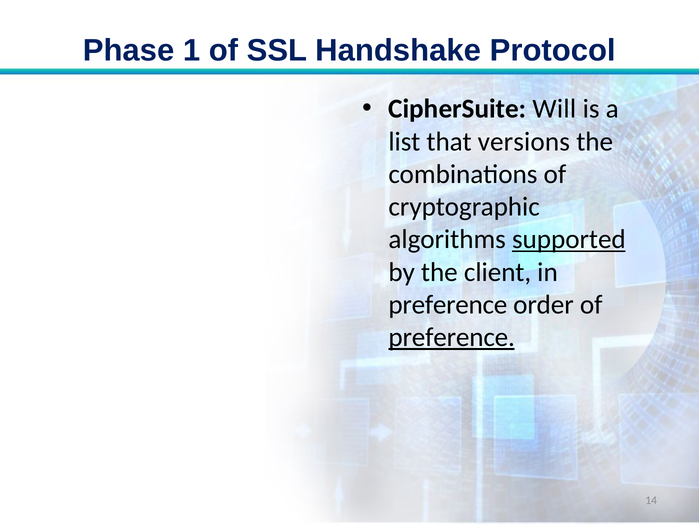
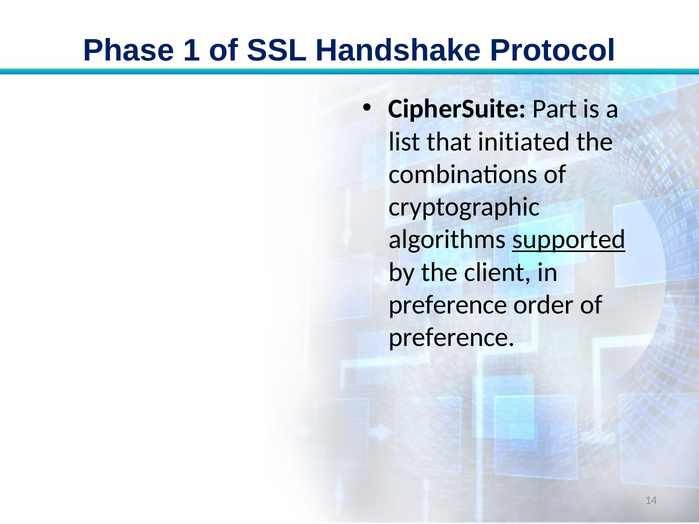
Will: Will -> Part (555, 109)
versions: versions -> initiated (524, 142)
preference underline: present -> none (452, 338)
